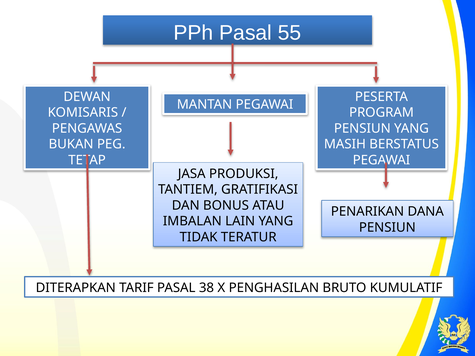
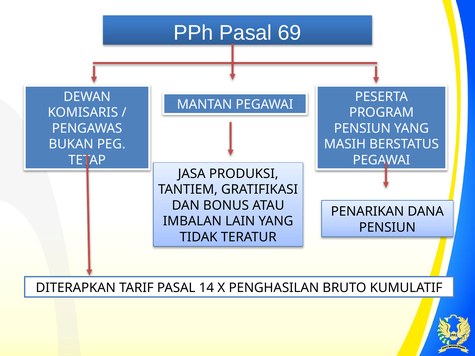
55: 55 -> 69 (290, 33)
38: 38 -> 14 (206, 288)
